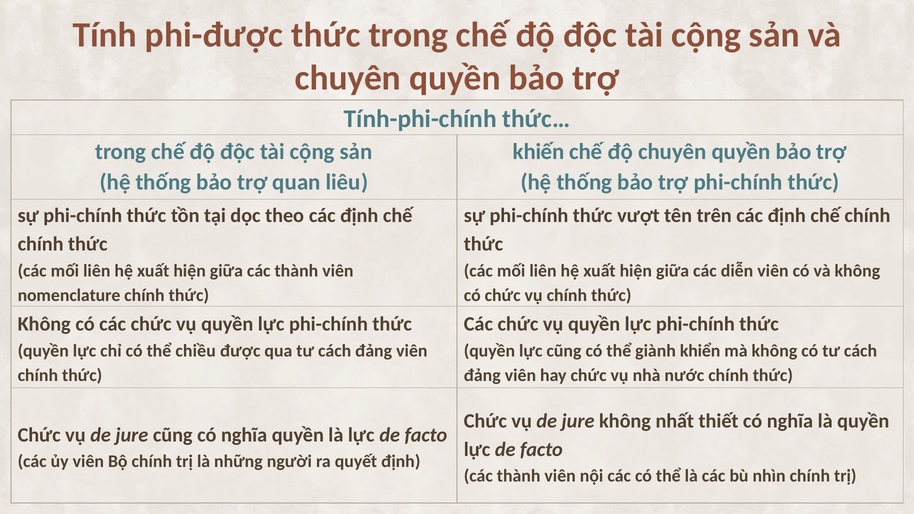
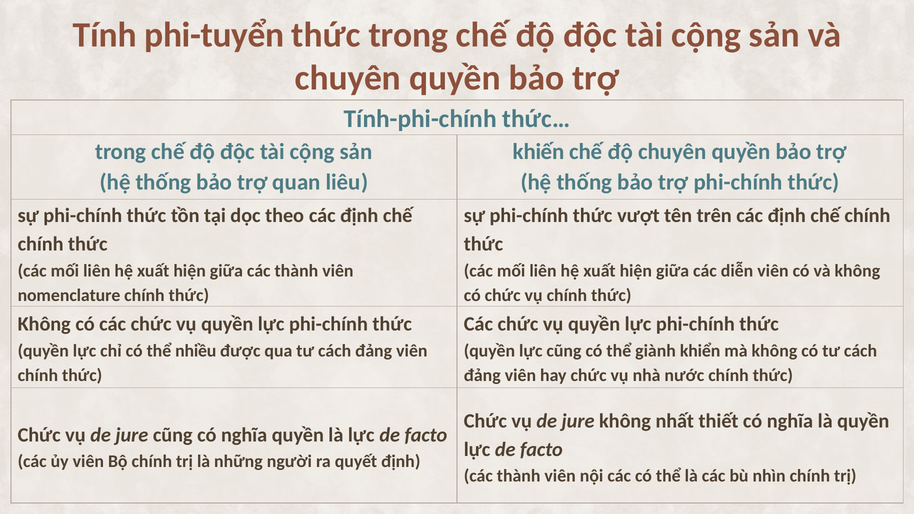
phi-được: phi-được -> phi-tuyển (214, 35)
chiều: chiều -> nhiều (196, 351)
